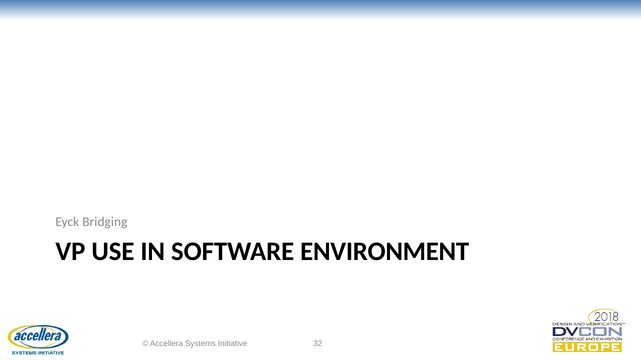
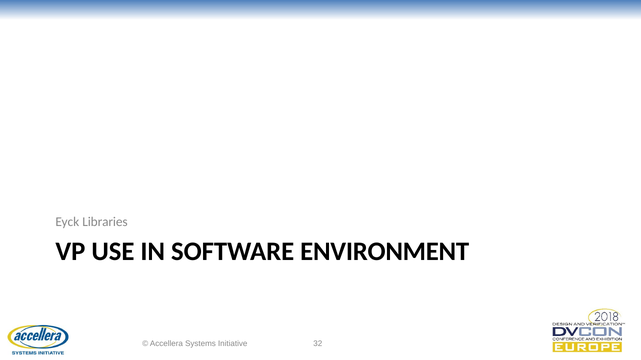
Bridging: Bridging -> Libraries (105, 222)
